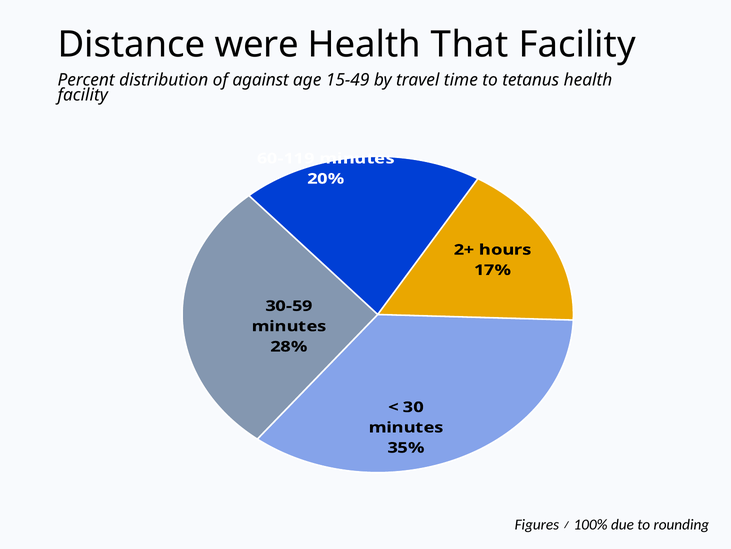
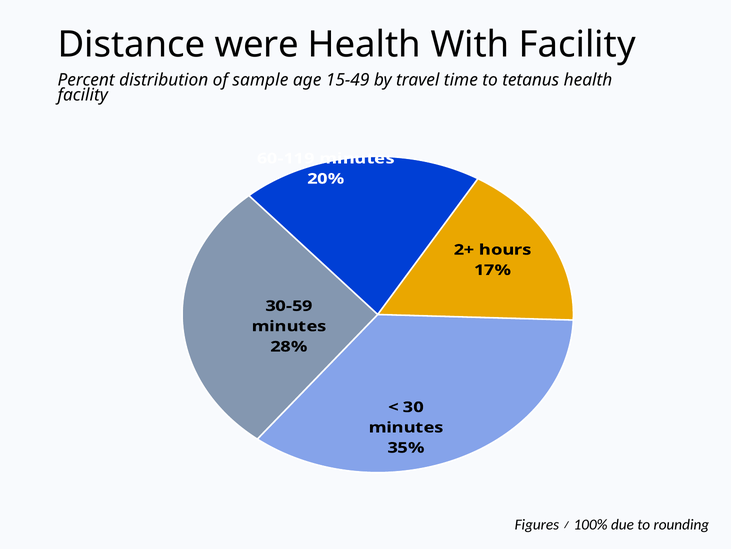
That: That -> With (470, 45)
against: against -> sample (260, 80)
